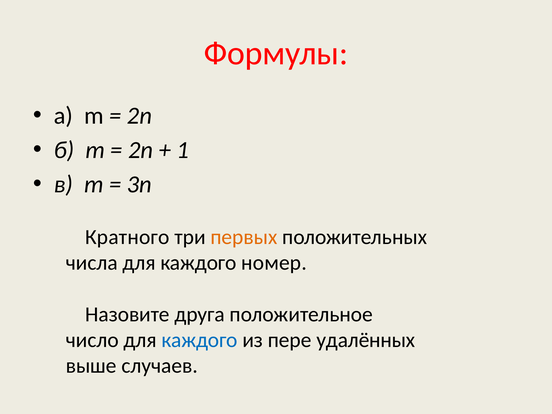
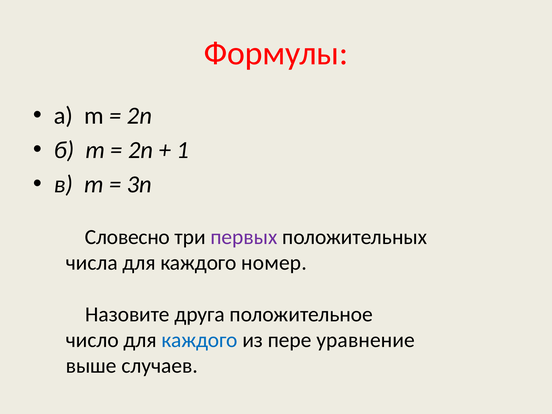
Кратного: Кратного -> Словесно (127, 237)
первых colour: orange -> purple (244, 237)
удалённых: удалённых -> уравнение (366, 340)
